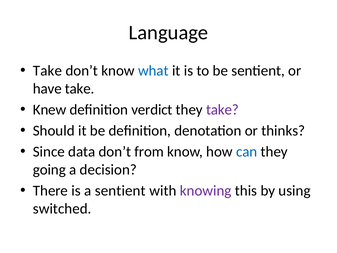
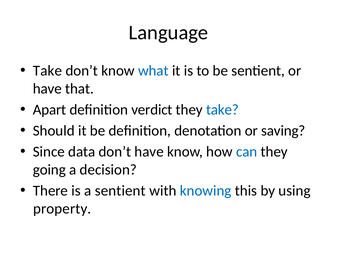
have take: take -> that (80, 89)
Knew: Knew -> Apart (50, 110)
take colour: purple -> blue (222, 110)
thinks: thinks -> saving (283, 131)
don’t from: from -> have (149, 152)
knowing colour: purple -> blue (206, 191)
switched: switched -> property (62, 209)
